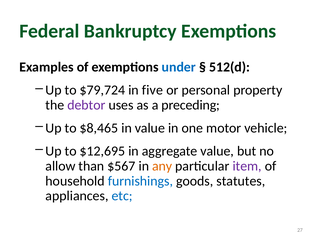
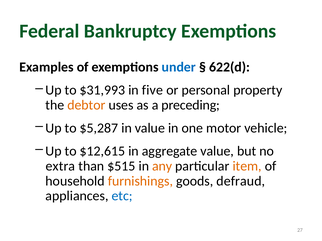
512(d: 512(d -> 622(d (229, 67)
$79,724: $79,724 -> $31,993 (102, 90)
debtor colour: purple -> orange (86, 105)
$8,465: $8,465 -> $5,287 (99, 128)
$12,695: $12,695 -> $12,615 (102, 151)
allow: allow -> extra (60, 166)
$567: $567 -> $515 (121, 166)
item colour: purple -> orange (247, 166)
furnishings colour: blue -> orange (140, 181)
statutes: statutes -> defraud (241, 181)
